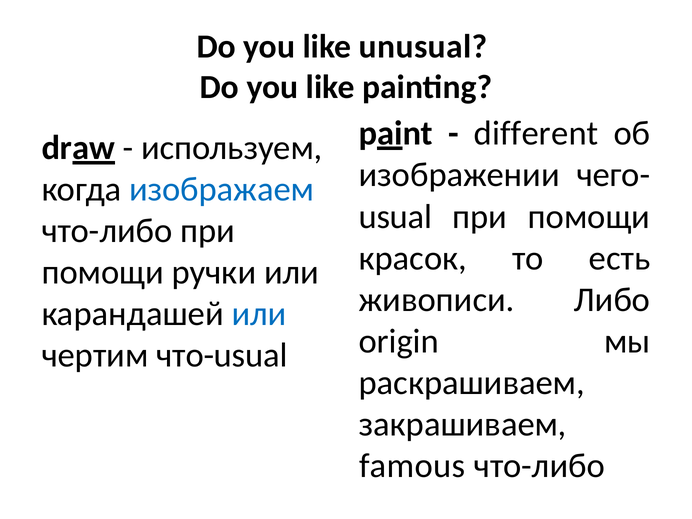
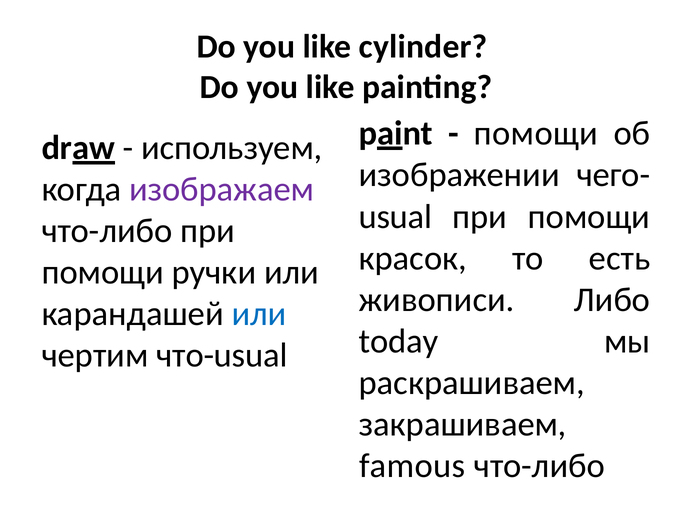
unusual: unusual -> cylinder (423, 47)
different: different -> помощи (536, 134)
изображаем colour: blue -> purple (222, 189)
origin: origin -> today (399, 341)
